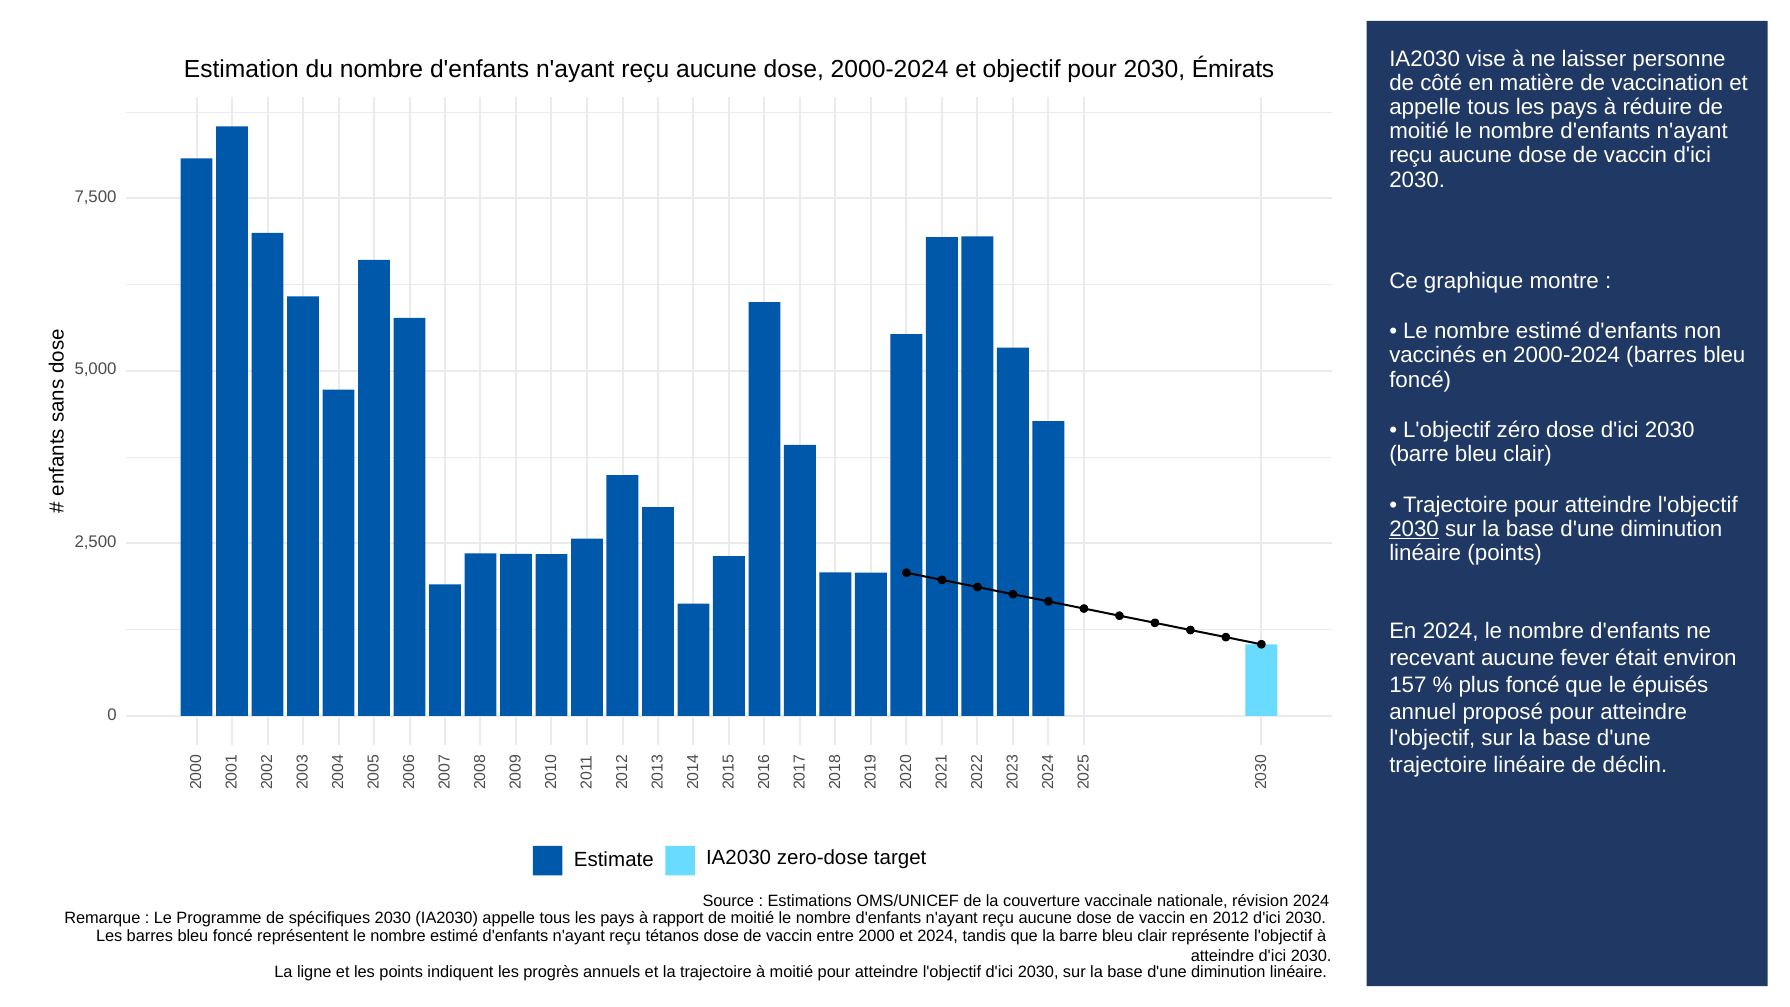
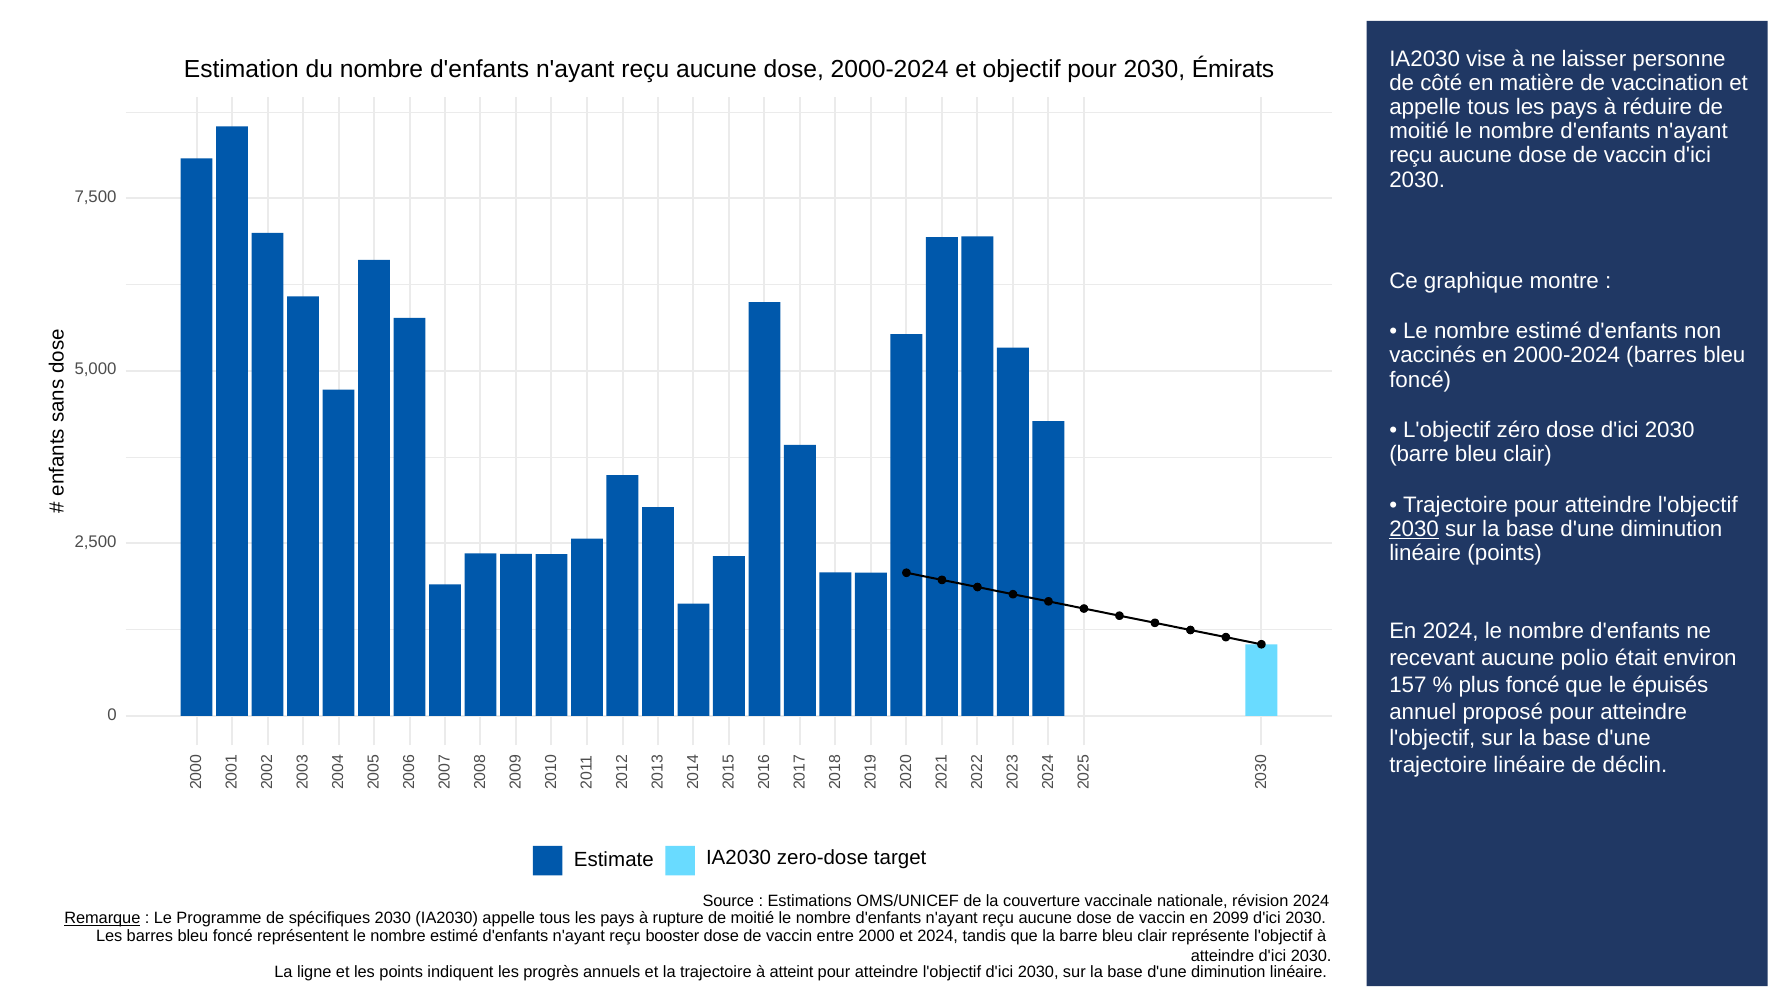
fever: fever -> polio (1585, 658)
Remarque underline: none -> present (102, 918)
rapport: rapport -> rupture (678, 918)
2012: 2012 -> 2099 (1231, 918)
tétanos: tétanos -> booster (672, 936)
à moitié: moitié -> atteint (791, 972)
